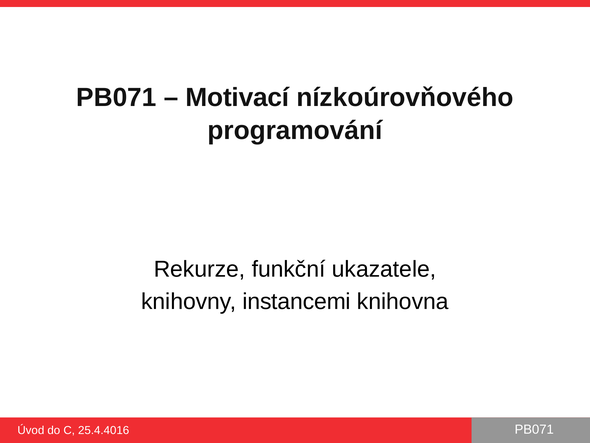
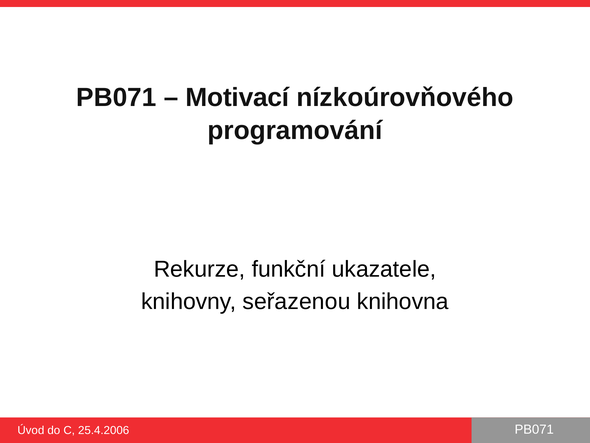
instancemi: instancemi -> seřazenou (296, 301)
25.4.4016: 25.4.4016 -> 25.4.2006 (104, 430)
